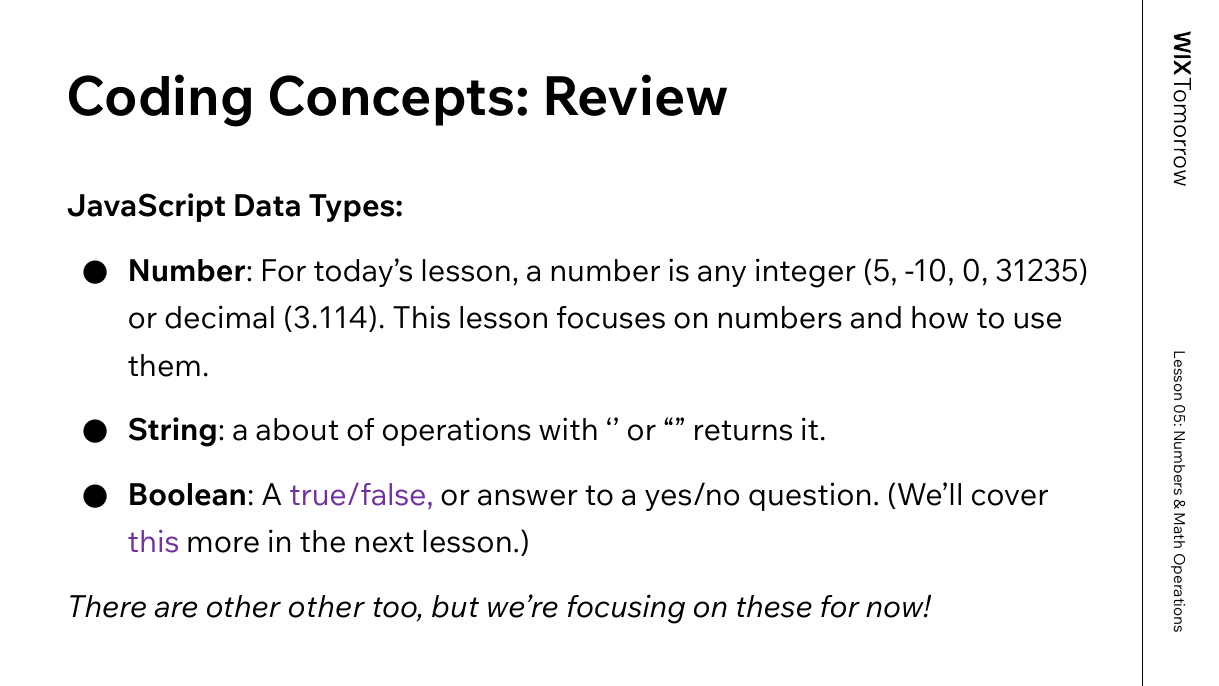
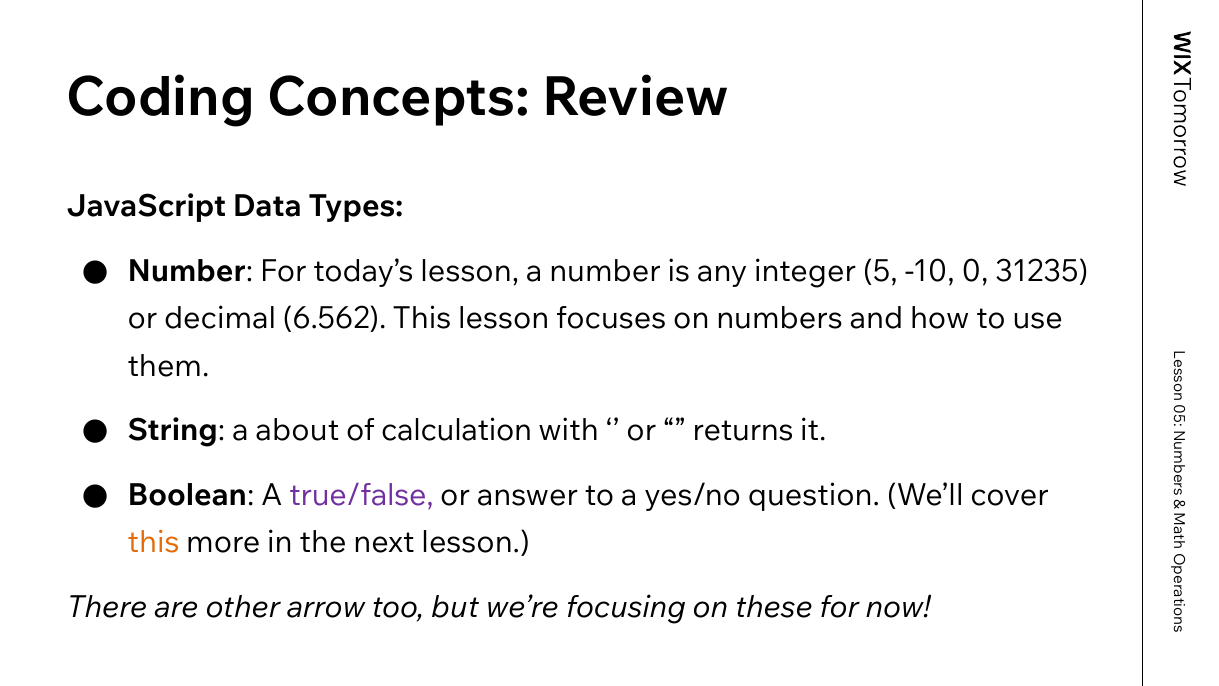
3.114: 3.114 -> 6.562 (335, 318)
operations: operations -> calculation (457, 430)
this colour: purple -> orange (154, 542)
other other: other -> arrow (326, 607)
